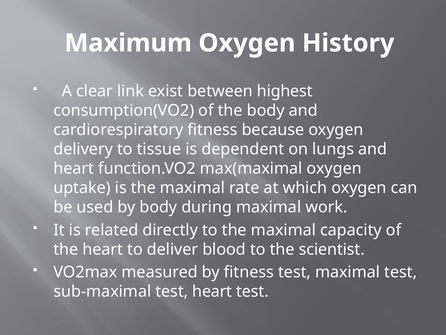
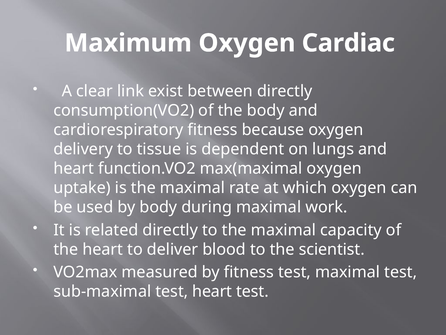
History: History -> Cardiac (348, 43)
between highest: highest -> directly (285, 91)
